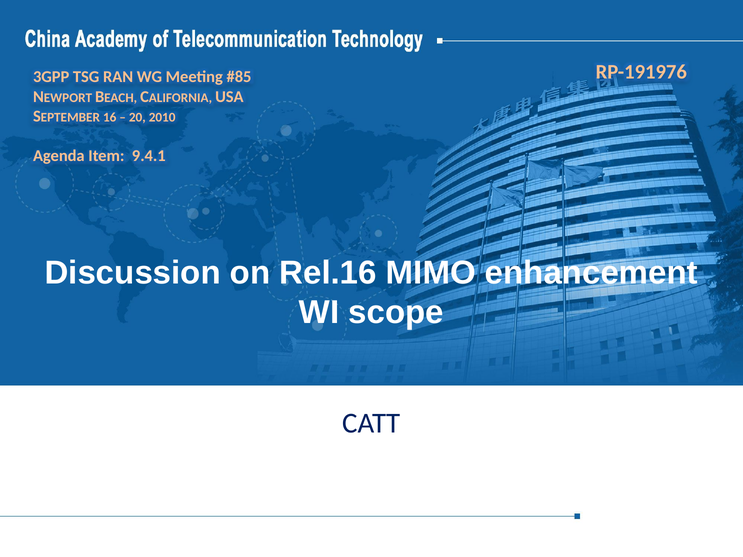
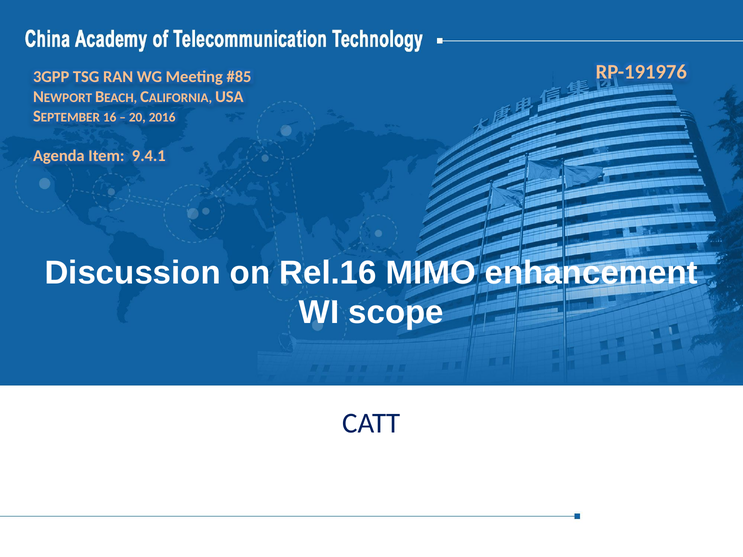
2010: 2010 -> 2016 (162, 118)
